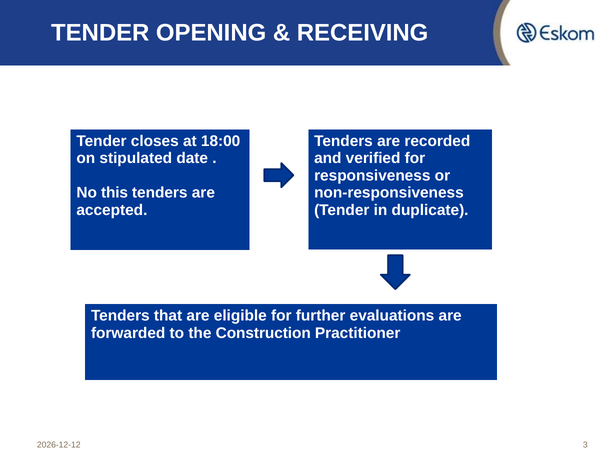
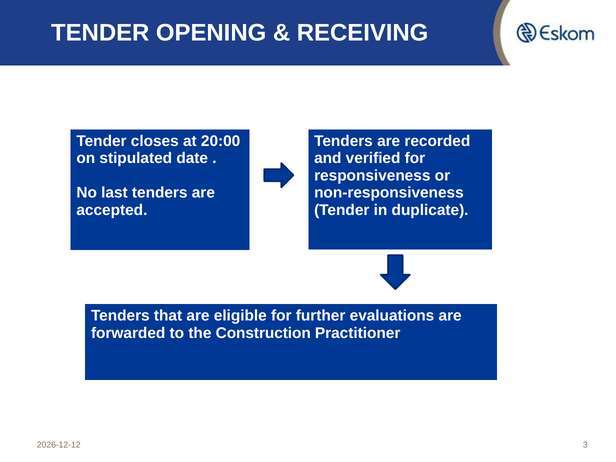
18:00: 18:00 -> 20:00 (221, 141)
this: this -> last (114, 193)
